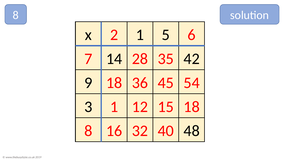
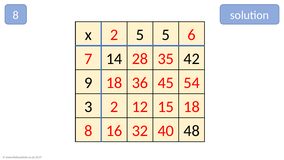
2 1: 1 -> 5 (140, 35)
3 1: 1 -> 2 (114, 107)
